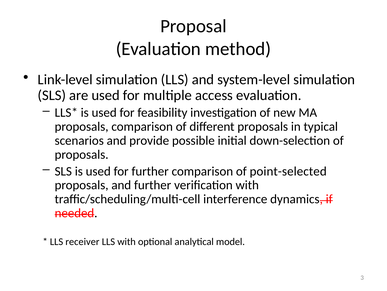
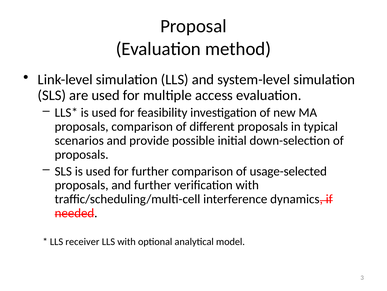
point-selected: point-selected -> usage-selected (288, 171)
